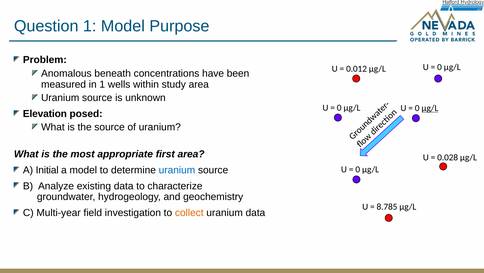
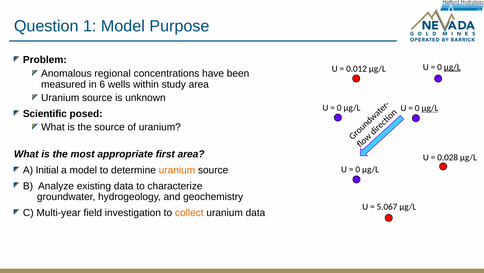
µg/L underline: none -> present (452, 67)
beneath: beneath -> regional (113, 73)
in 1: 1 -> 6 (102, 84)
Elevation: Elevation -> Scientific (45, 113)
uranium colour: blue -> orange (177, 170)
8.785: 8.785 -> 5.067 (387, 206)
